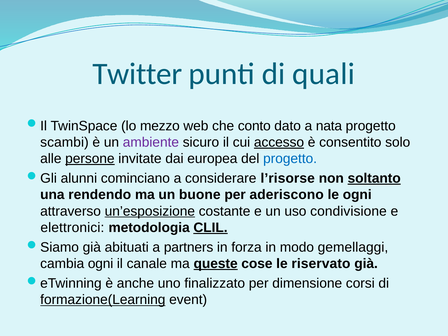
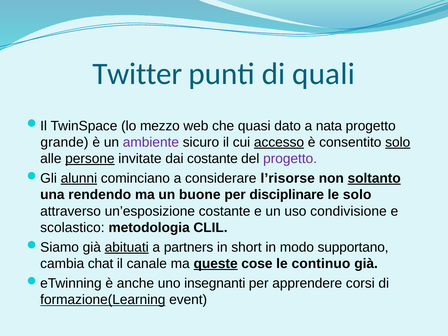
conto: conto -> quasi (254, 126)
scambi: scambi -> grande (64, 142)
solo underline: none -> present (398, 142)
dai europea: europea -> costante (212, 159)
progetto colour: blue -> purple (290, 159)
alunni underline: none -> present (79, 178)
aderiscono: aderiscono -> disciplinare (287, 195)
le ogni: ogni -> solo (357, 195)
un’esposizione underline: present -> none (150, 211)
elettronici: elettronici -> scolastico (72, 228)
CLIL underline: present -> none (211, 228)
abituati underline: none -> present (127, 247)
forza: forza -> short (247, 247)
gemellaggi: gemellaggi -> supportano (353, 247)
cambia ogni: ogni -> chat (101, 264)
riservato: riservato -> continuo (321, 264)
finalizzato: finalizzato -> insegnanti (215, 283)
dimensione: dimensione -> apprendere (307, 283)
